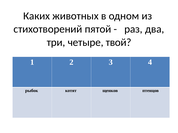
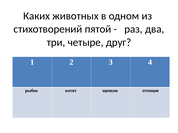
твой: твой -> друг (119, 43)
